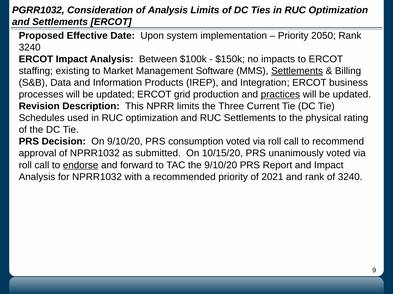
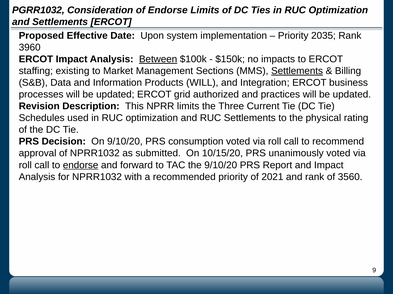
of Analysis: Analysis -> Endorse (168, 10)
2050: 2050 -> 2035 (323, 36)
3240: 3240 -> 3960 (30, 48)
Between underline: none -> present (158, 59)
Software: Software -> Sections (215, 71)
Products IREP: IREP -> WILL (202, 83)
production: production -> authorized (216, 95)
practices underline: present -> none (280, 95)
of 3240: 3240 -> 3560 (350, 177)
